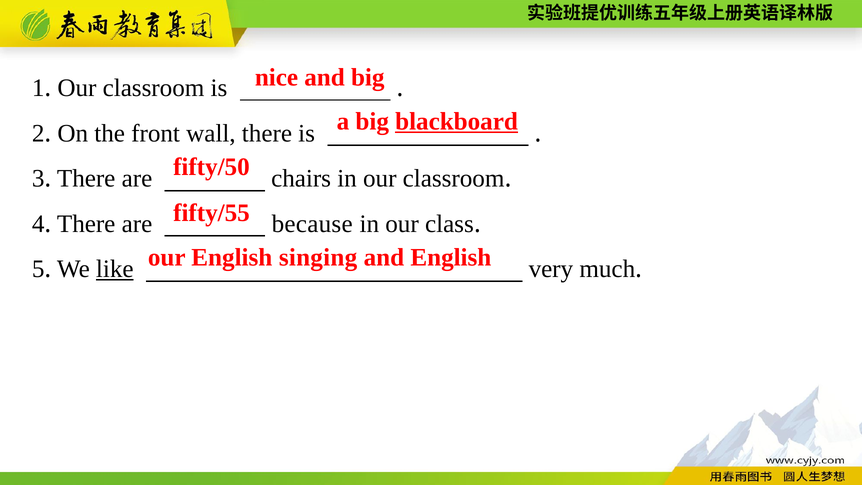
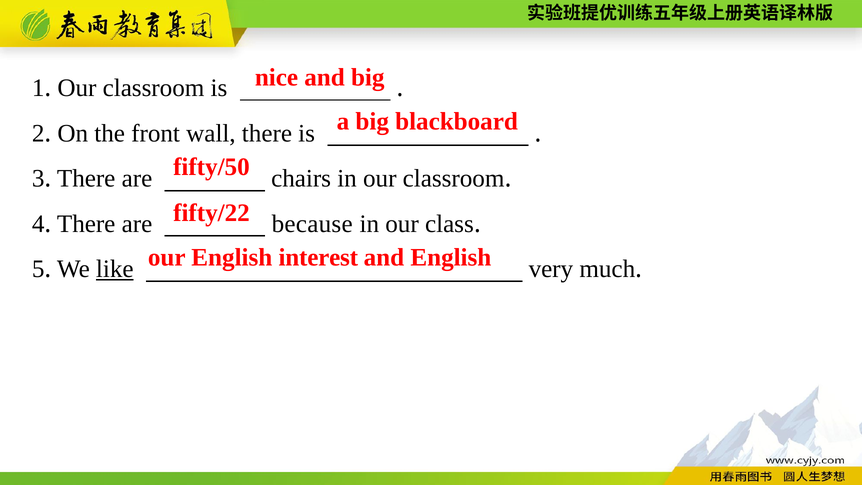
blackboard underline: present -> none (457, 121)
fifty/55: fifty/55 -> fifty/22 (211, 213)
singing: singing -> interest (318, 258)
